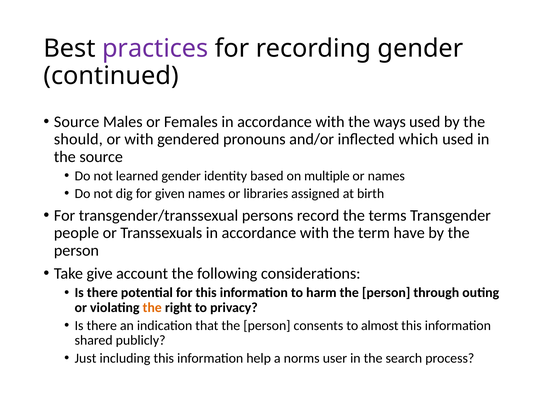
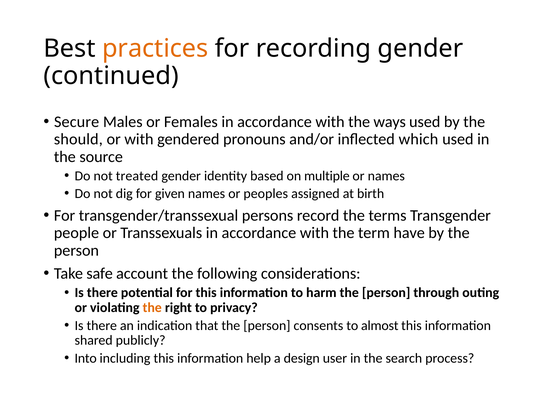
practices colour: purple -> orange (155, 48)
Source: Source -> Secure (77, 122)
learned: learned -> treated (137, 176)
libraries: libraries -> peoples (266, 193)
give: give -> safe (100, 273)
Just: Just -> Into (86, 358)
norms: norms -> design (302, 358)
